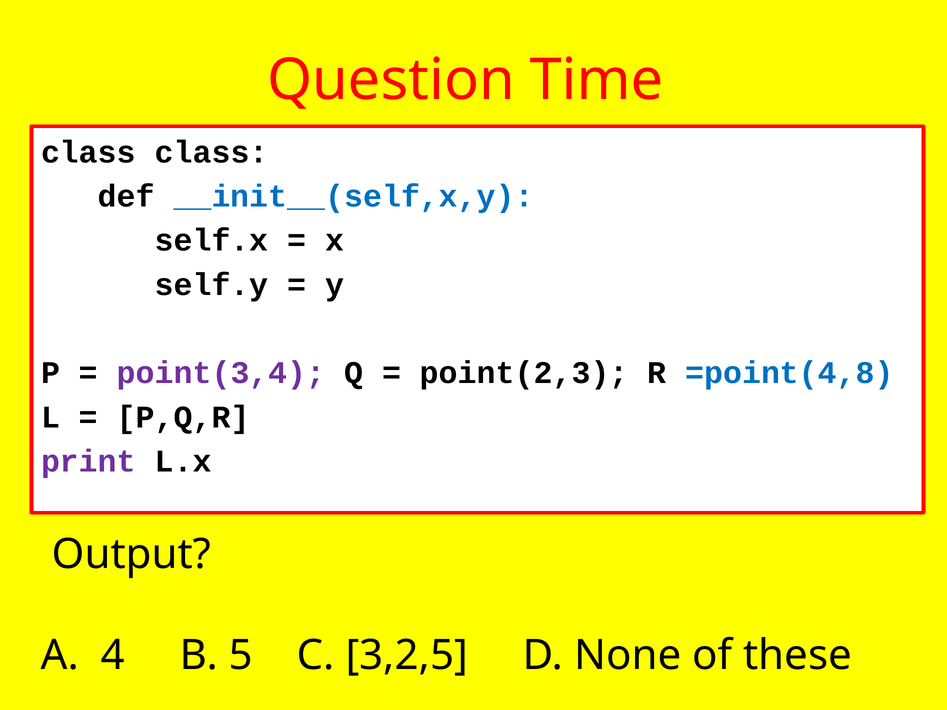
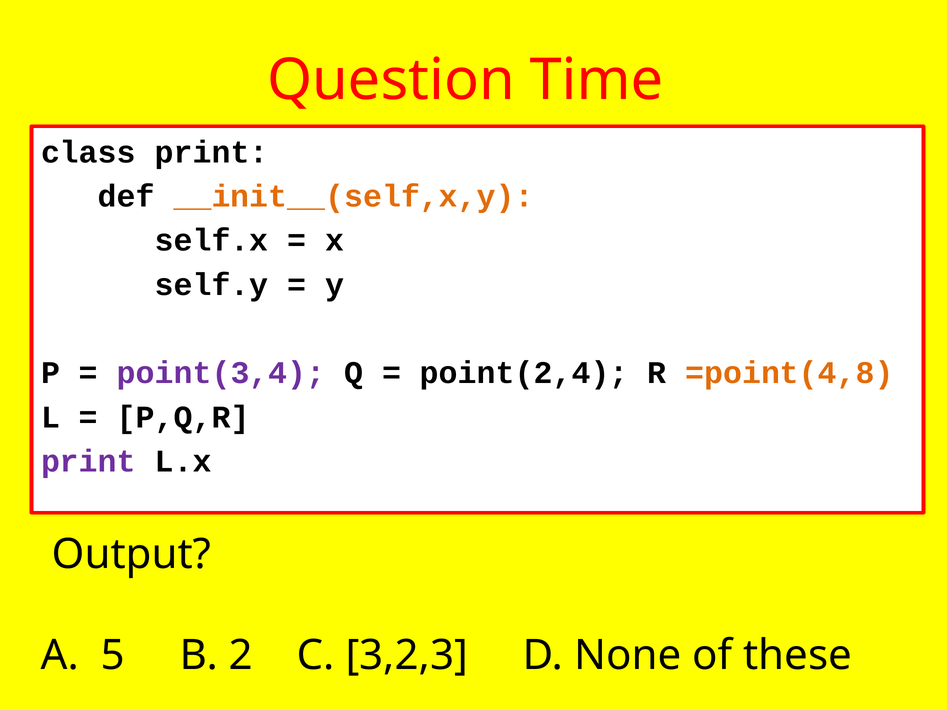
class class: class -> print (212, 152)
__init__(self,x,y colour: blue -> orange (354, 196)
point(2,3: point(2,3 -> point(2,4 (524, 373)
=point(4,8 colour: blue -> orange (789, 373)
4: 4 -> 5 (113, 656)
5: 5 -> 2 (241, 656)
3,2,5: 3,2,5 -> 3,2,3 (407, 656)
